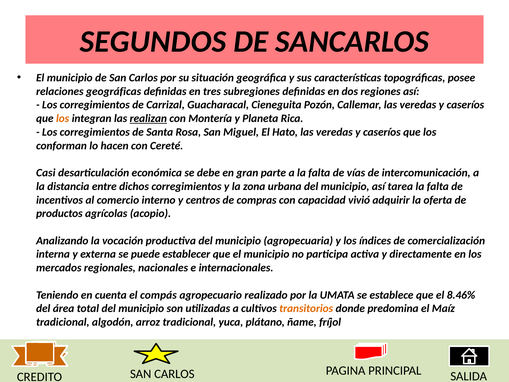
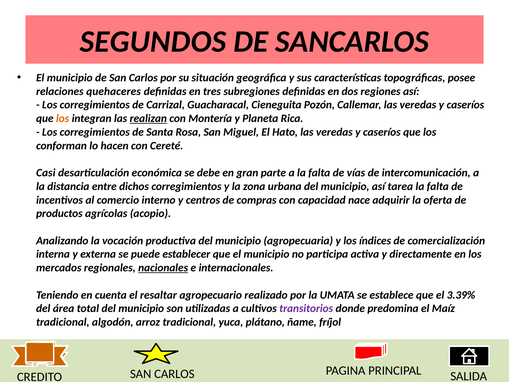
geográficas: geográficas -> quehaceres (114, 91)
vivió: vivió -> nace (359, 200)
nacionales underline: none -> present (163, 268)
compás: compás -> resaltar (158, 295)
8.46%: 8.46% -> 3.39% (461, 295)
transitorios colour: orange -> purple (306, 308)
